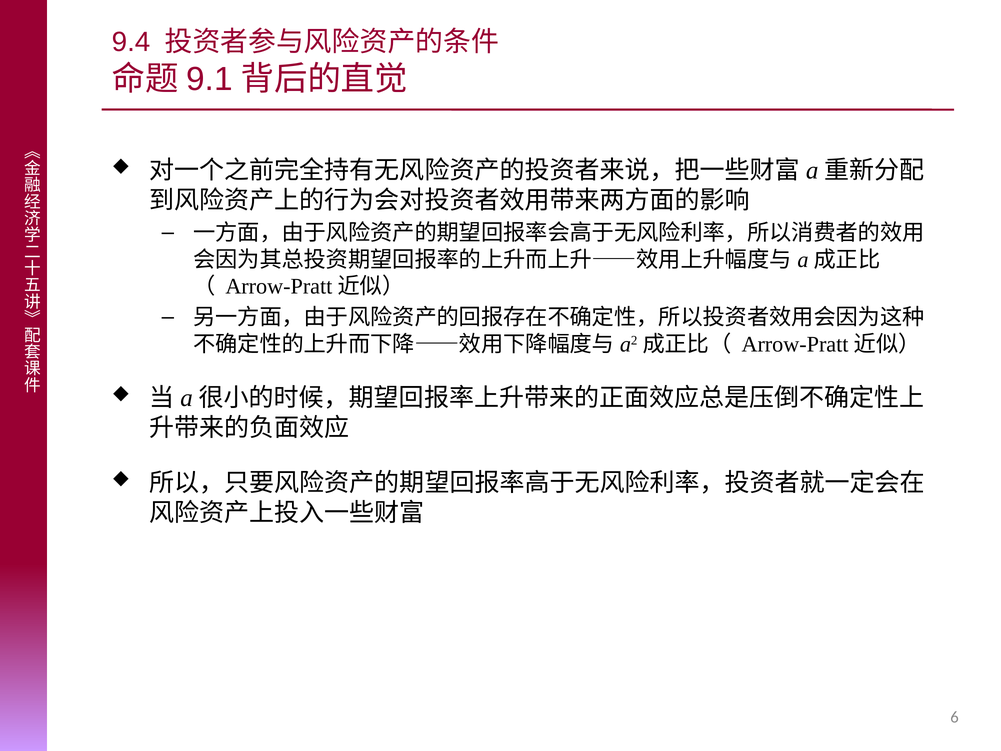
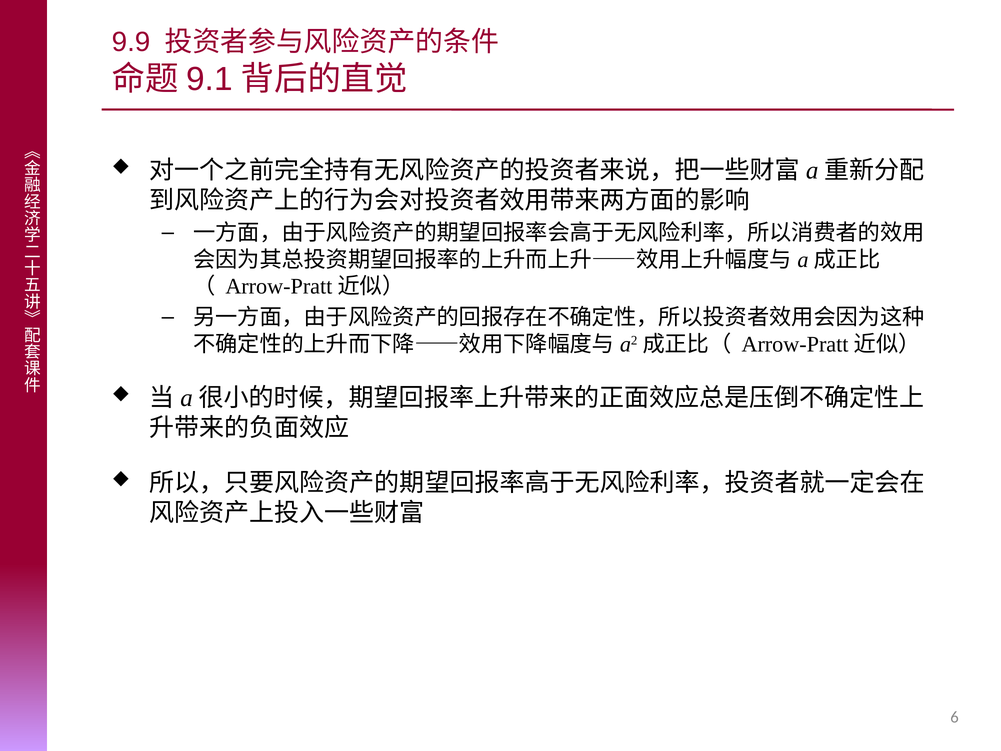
9.4: 9.4 -> 9.9 (131, 42)
